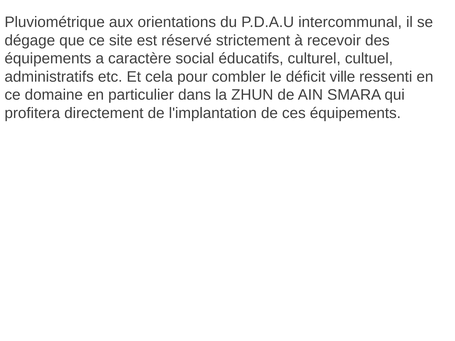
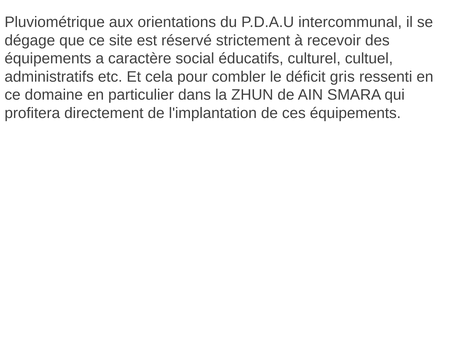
ville: ville -> gris (342, 77)
